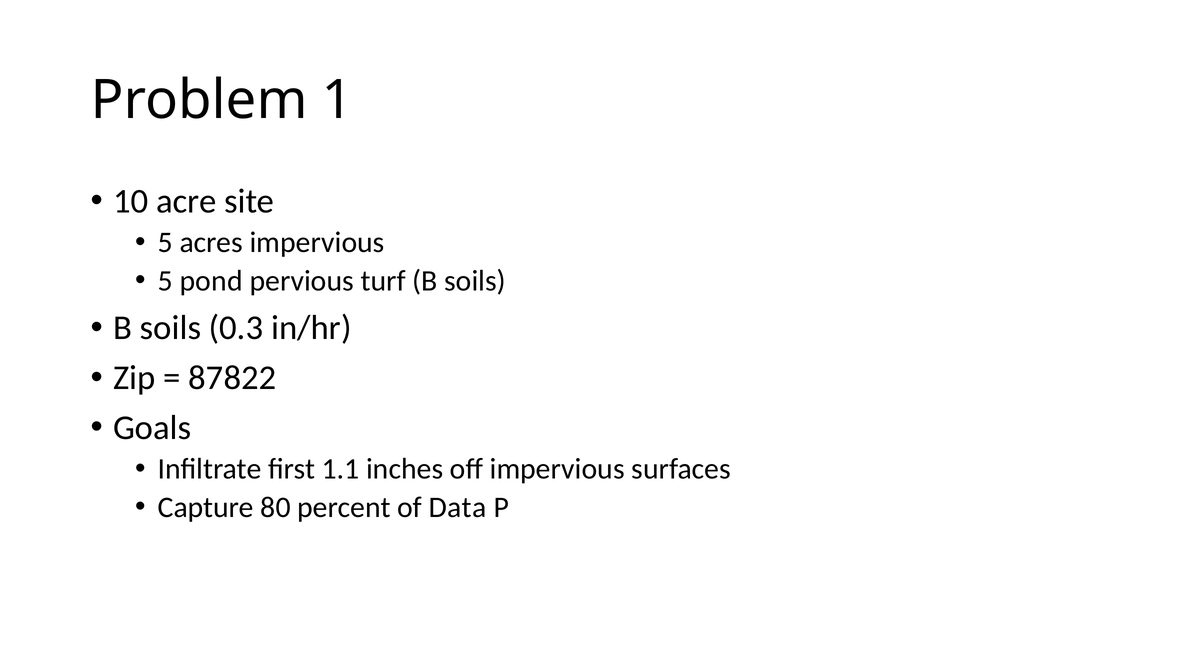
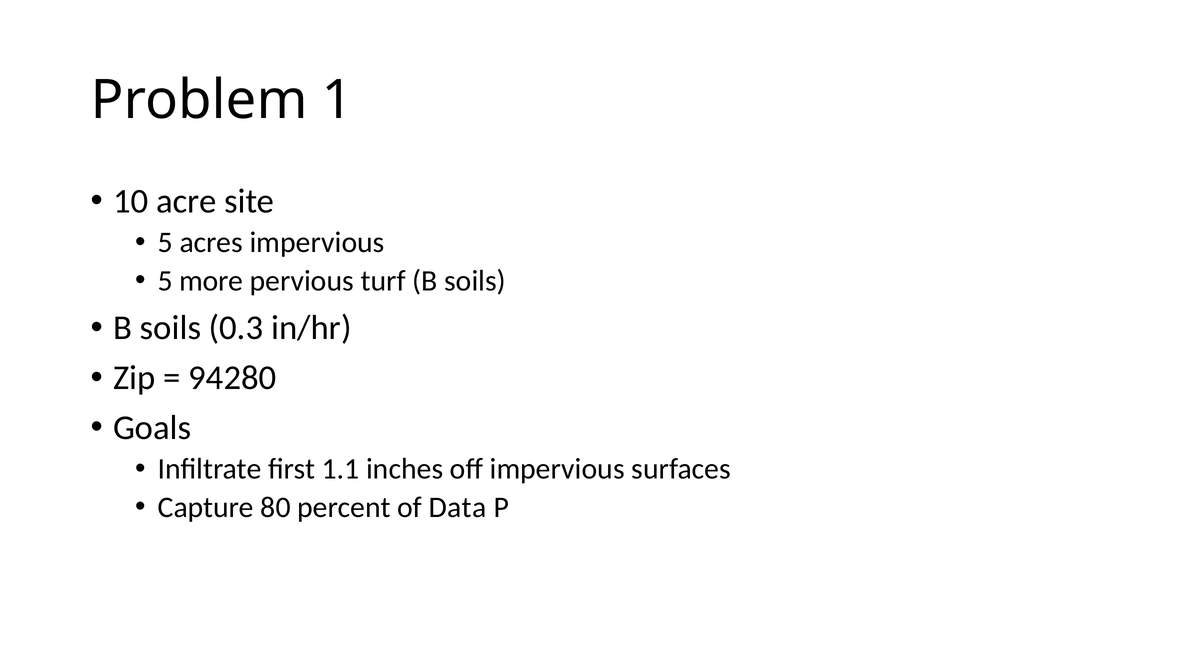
pond: pond -> more (211, 281)
87822: 87822 -> 94280 (232, 378)
